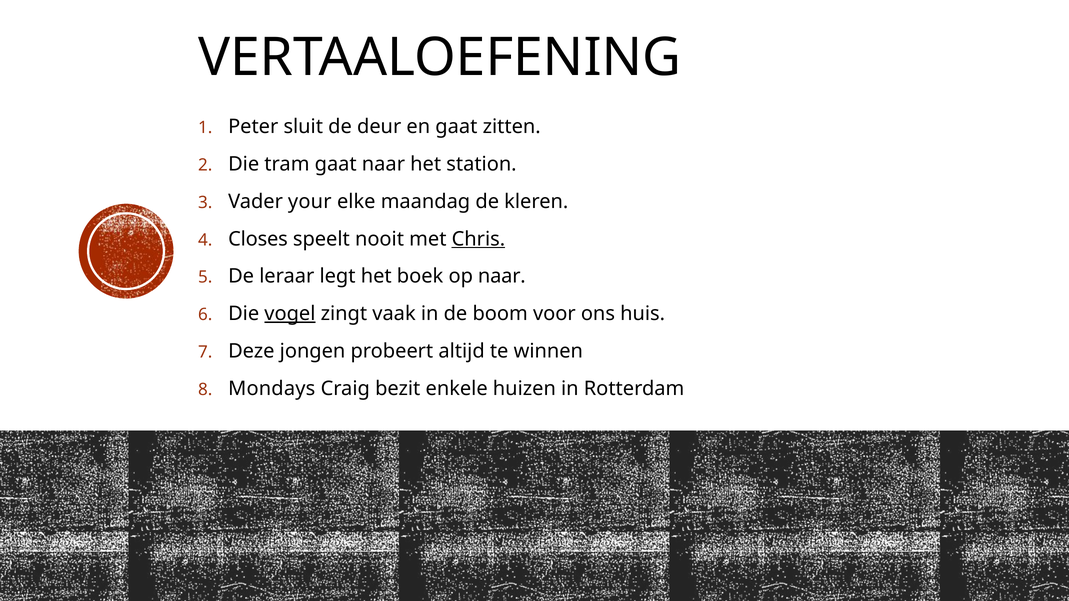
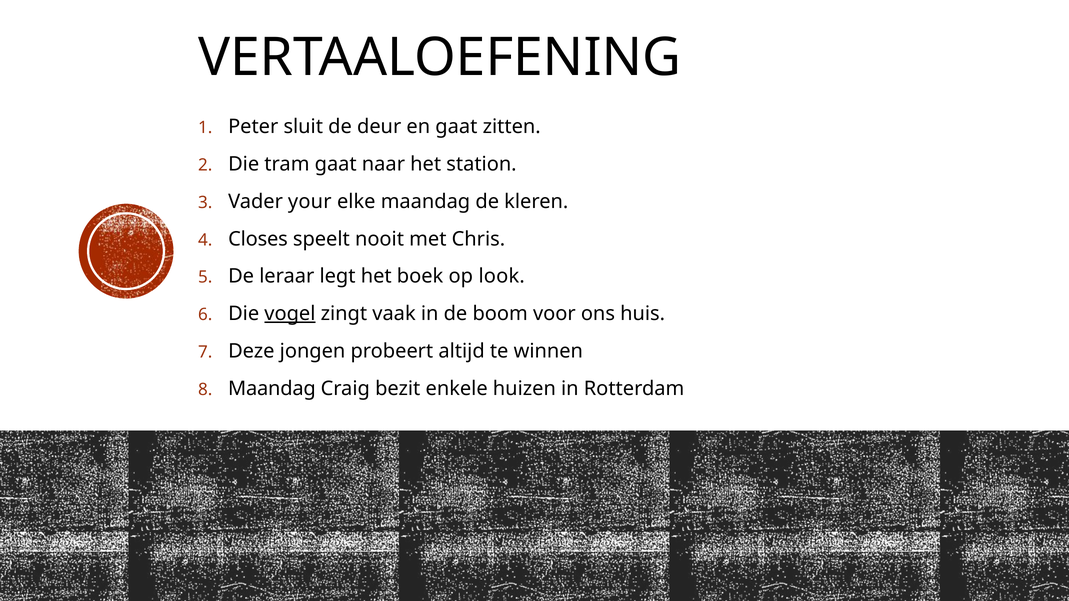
Chris underline: present -> none (478, 239)
op naar: naar -> look (502, 276)
Mondays: Mondays -> Maandag (272, 389)
